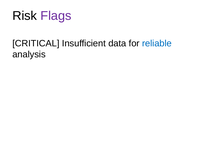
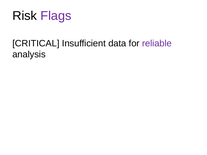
reliable colour: blue -> purple (157, 43)
